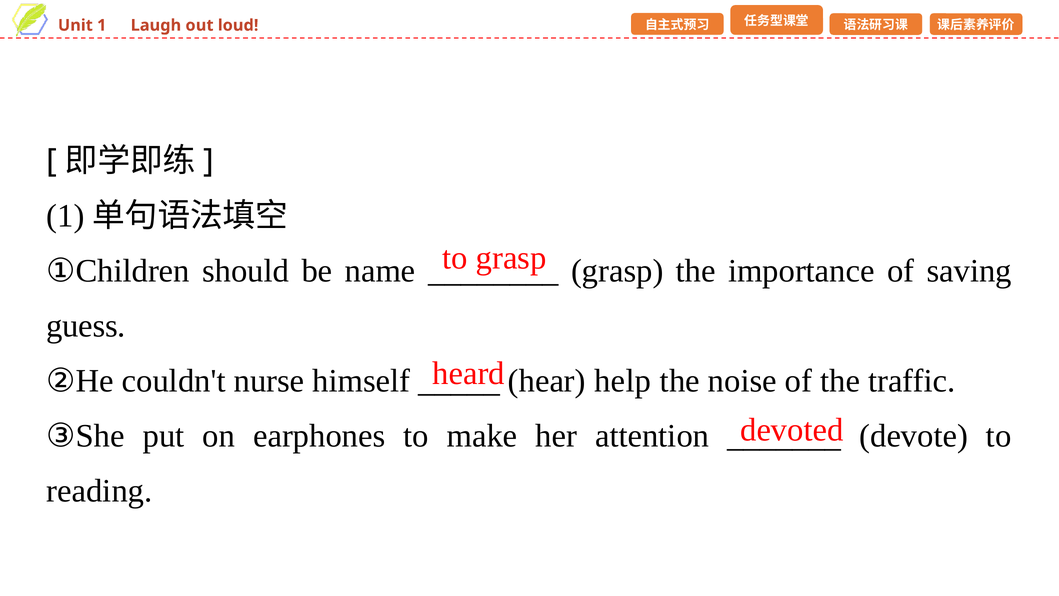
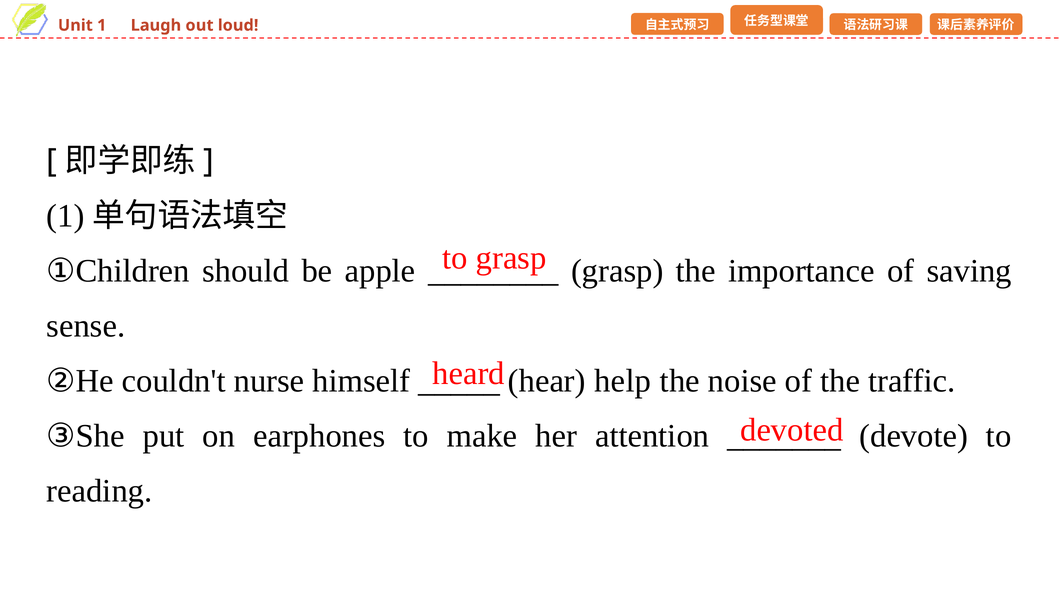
name: name -> apple (380, 271)
guess: guess -> sense (86, 326)
